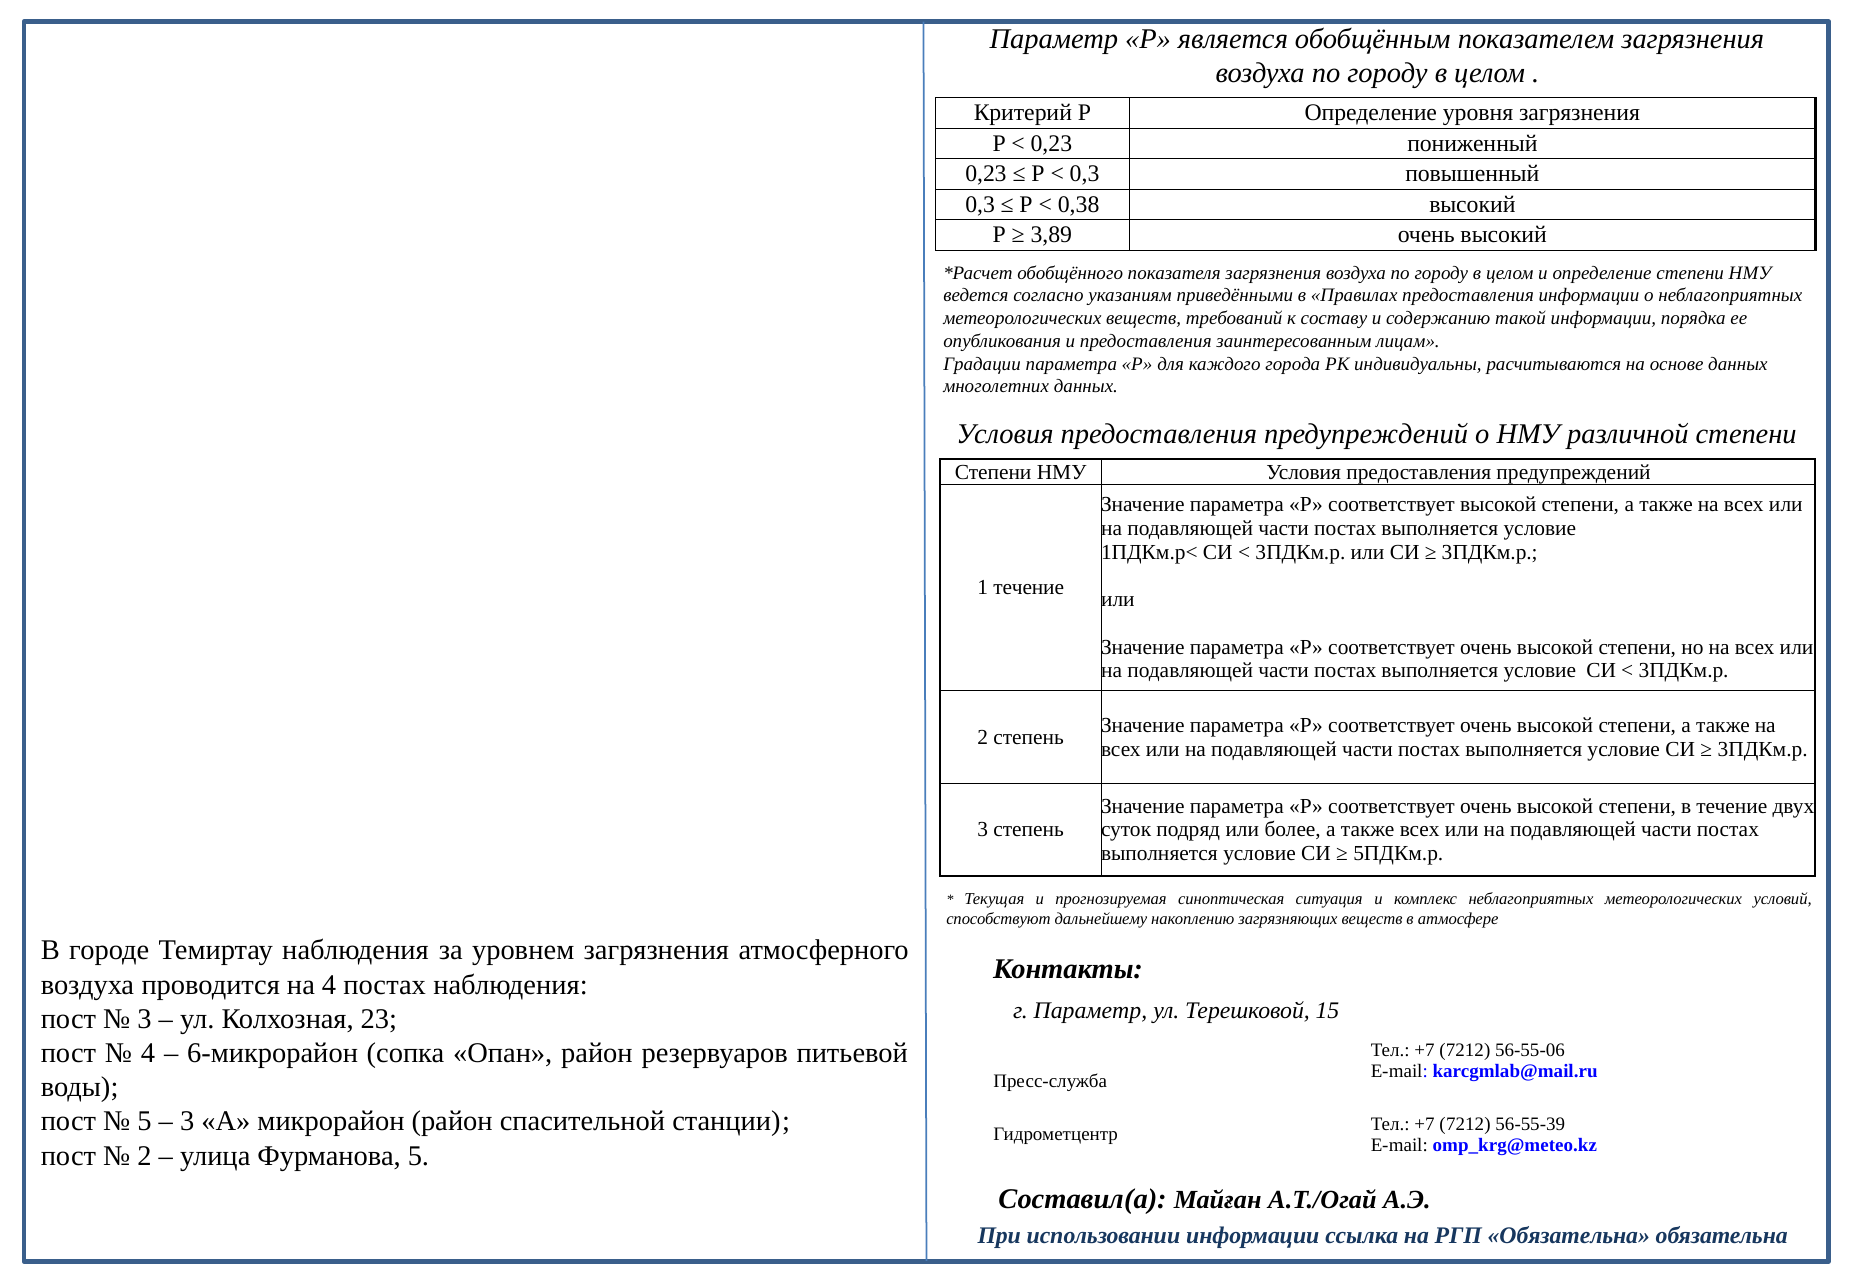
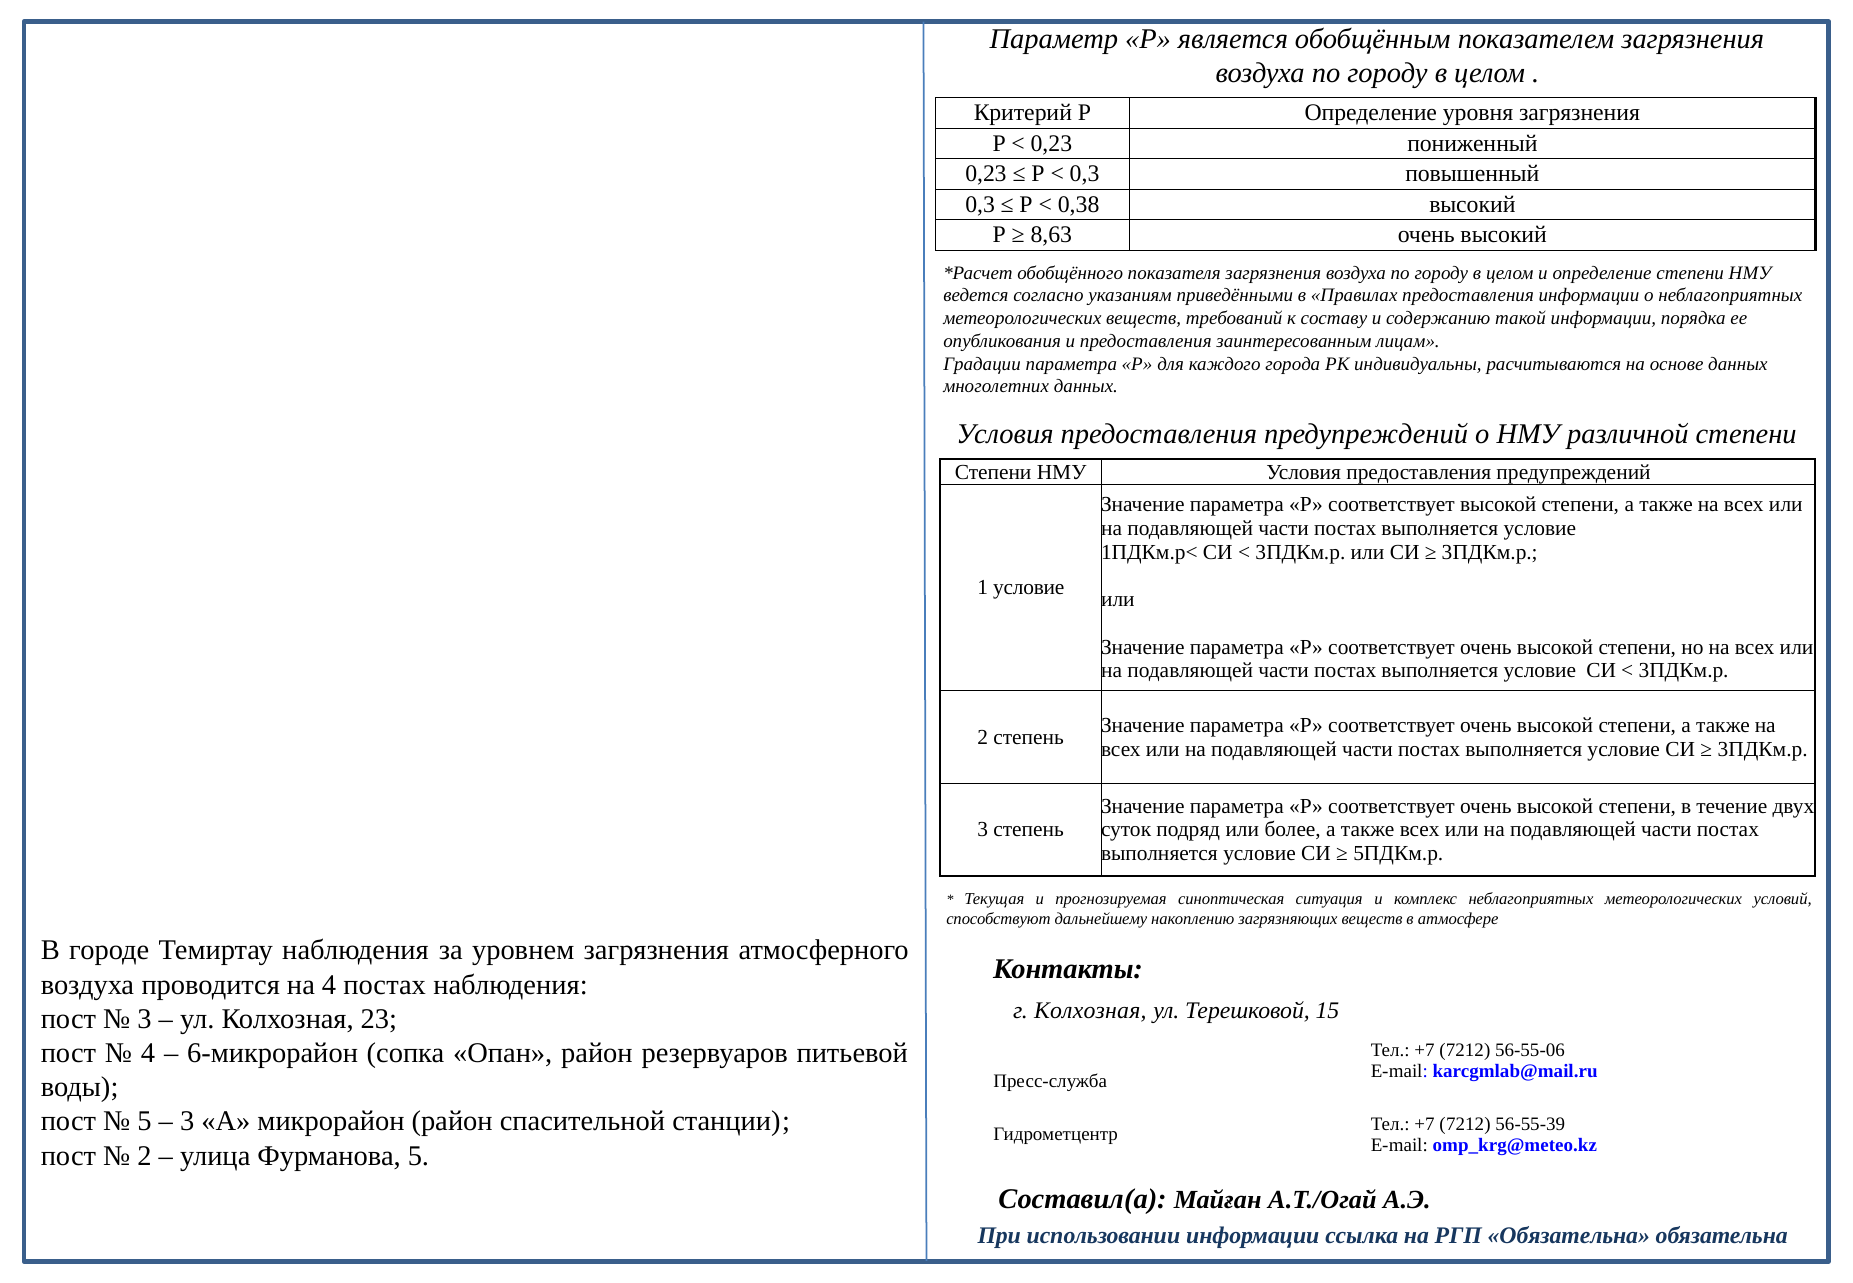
3,89: 3,89 -> 8,63 (1051, 235)
1 течение: течение -> условие (1029, 588)
г Параметр: Параметр -> Колхозная (1090, 1011)
